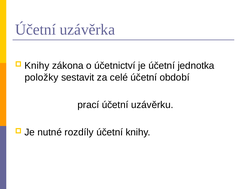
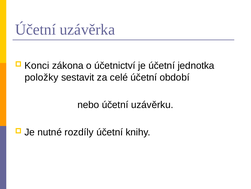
Knihy: Knihy -> Konci (37, 65)
prací: prací -> nebo (88, 104)
